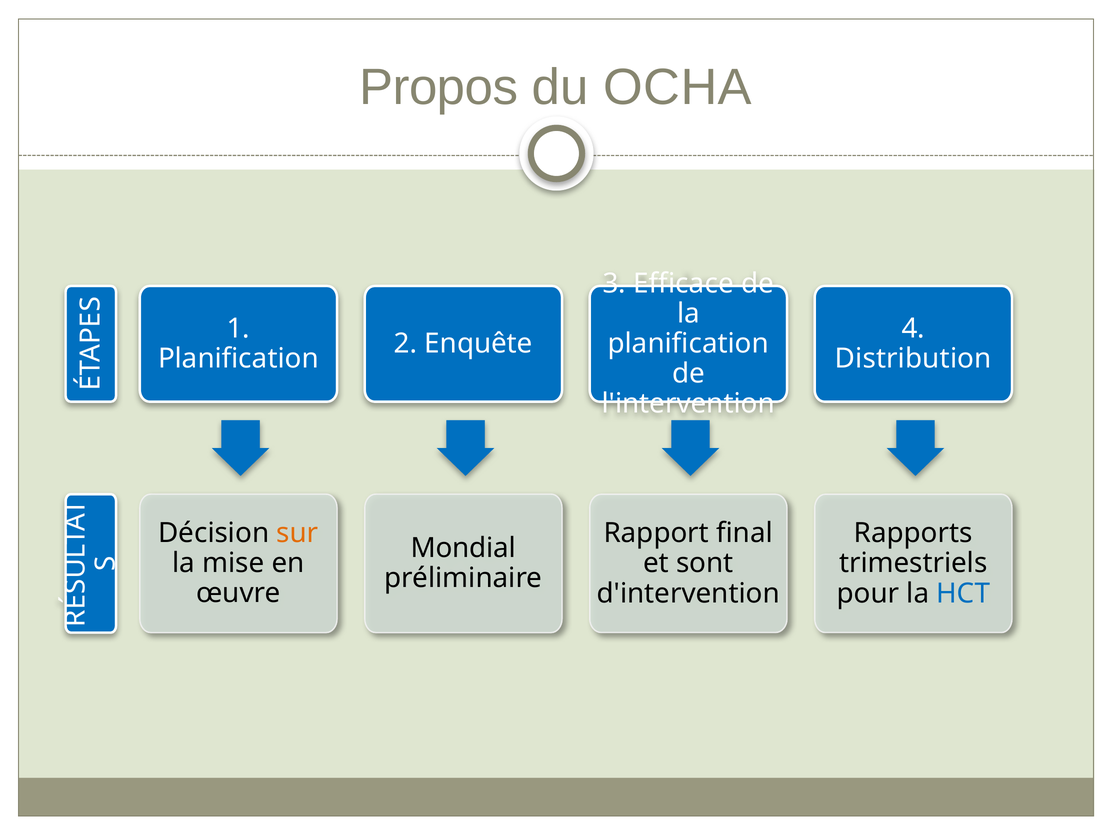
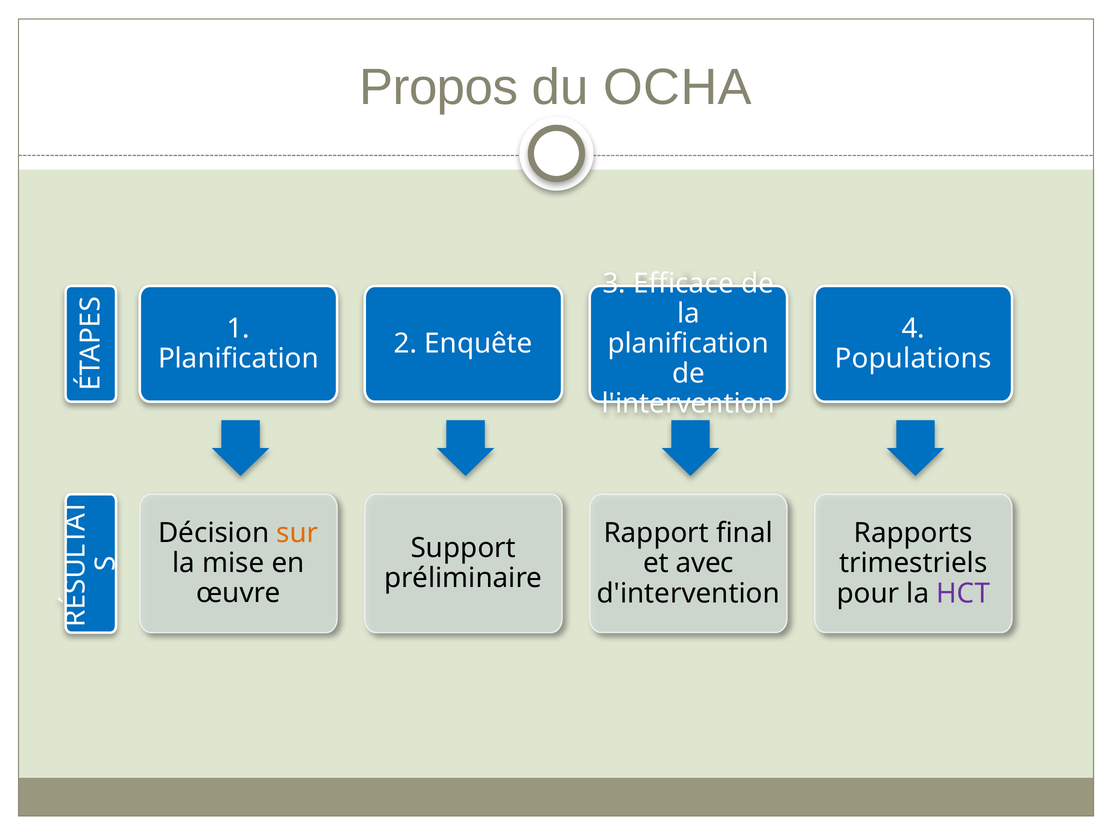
Distribution: Distribution -> Populations (913, 359)
Mondial: Mondial -> Support (463, 548)
sont: sont -> avec (705, 563)
HCT colour: blue -> purple (963, 593)
